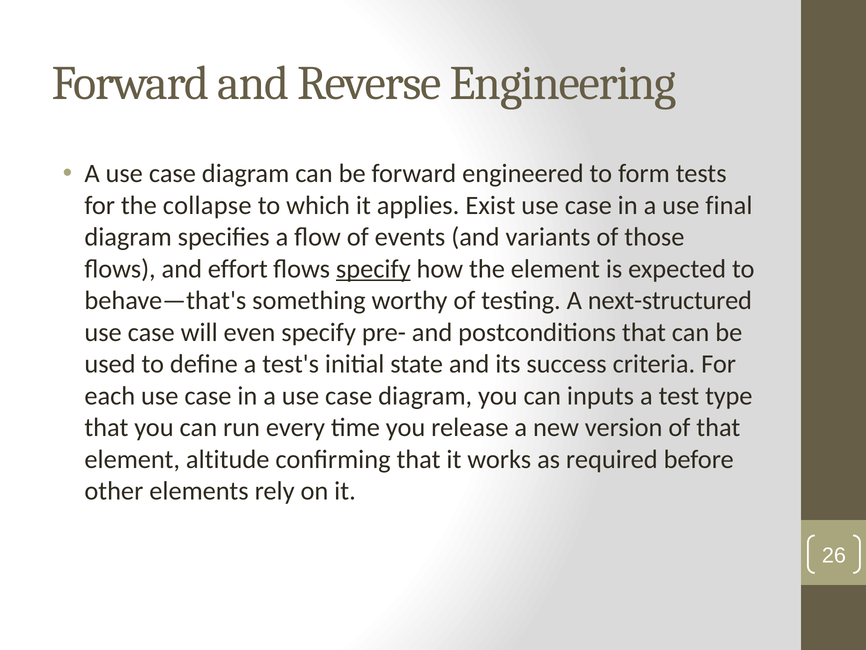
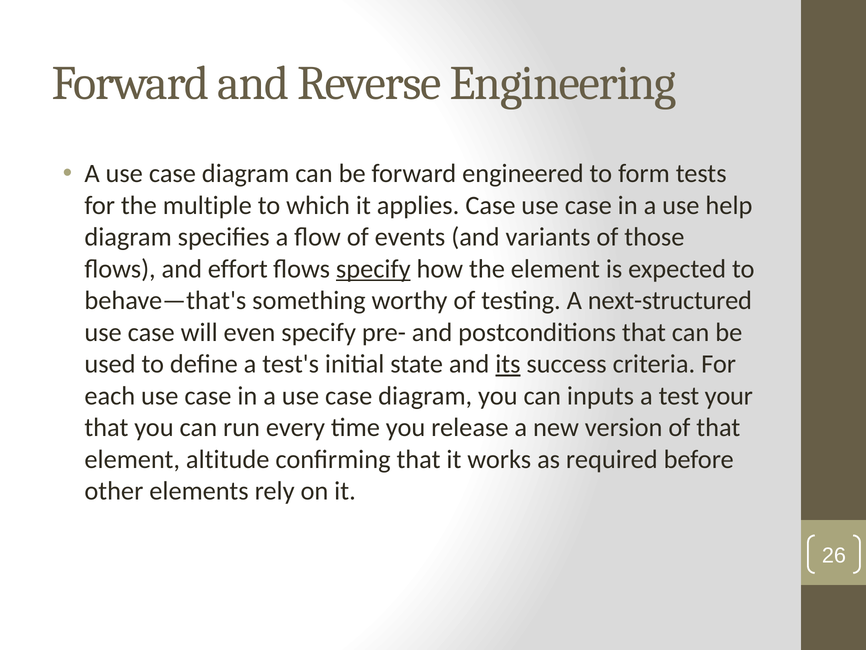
collapse: collapse -> multiple (207, 205)
applies Exist: Exist -> Case (490, 205)
final: final -> help (729, 205)
its underline: none -> present (508, 364)
type: type -> your (729, 396)
